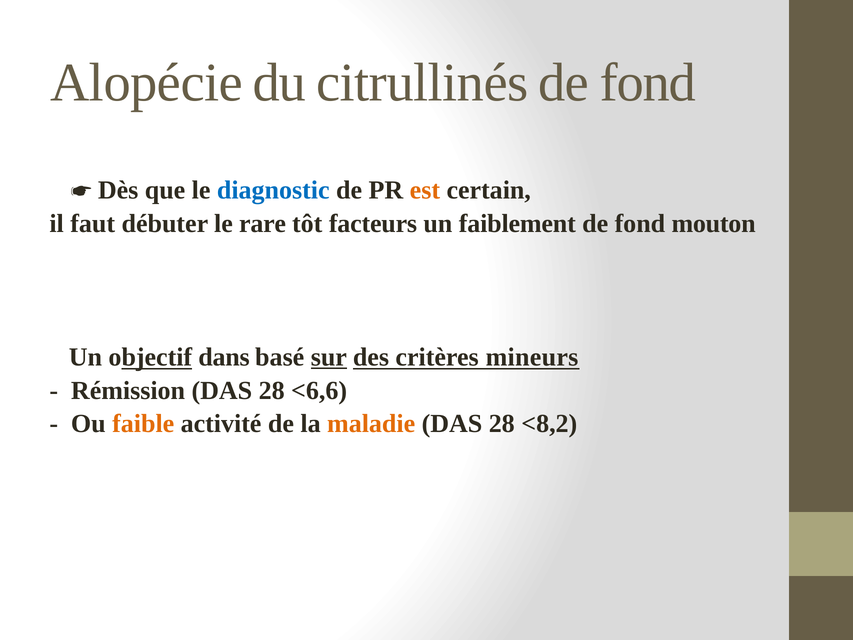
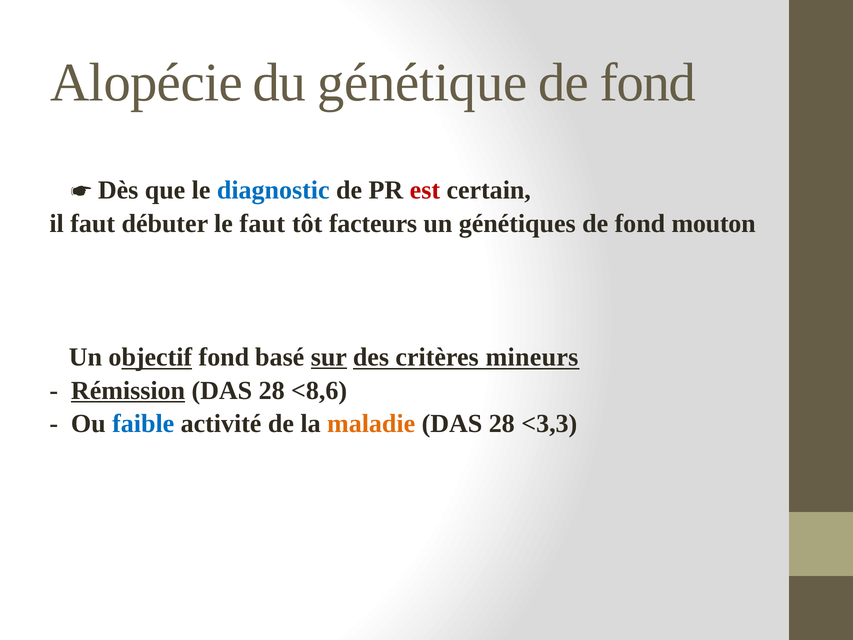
citrullinés: citrullinés -> génétique (422, 83)
est colour: orange -> red (425, 190)
le rare: rare -> faut (262, 224)
faiblement: faiblement -> génétiques (517, 224)
objectif dans: dans -> fond (224, 357)
Rémission underline: none -> present (128, 390)
<6,6: <6,6 -> <8,6 (319, 390)
faible colour: orange -> blue (143, 424)
<8,2: <8,2 -> <3,3 (549, 424)
